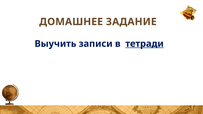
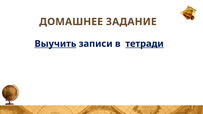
Выучить underline: none -> present (55, 44)
